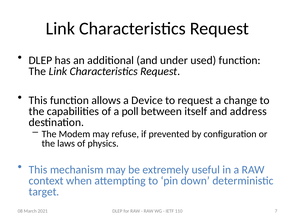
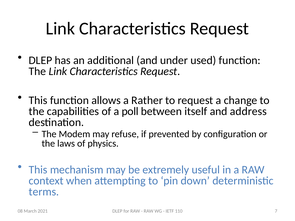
Device: Device -> Rather (147, 100)
target: target -> terms (44, 192)
